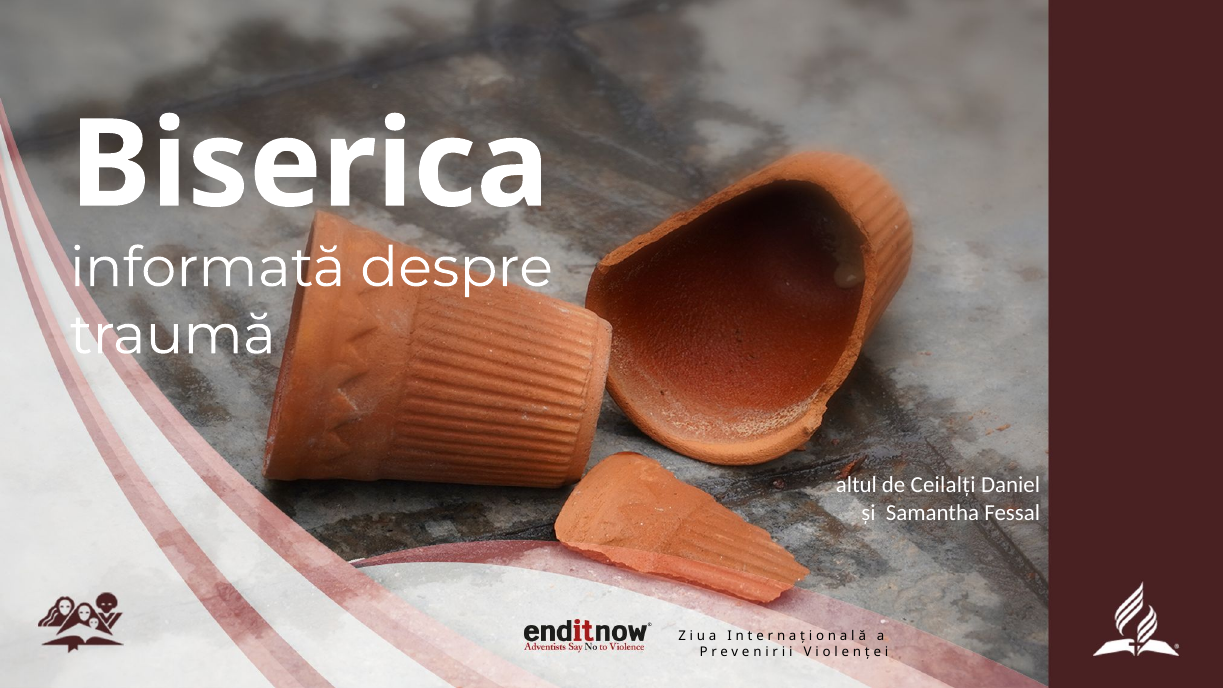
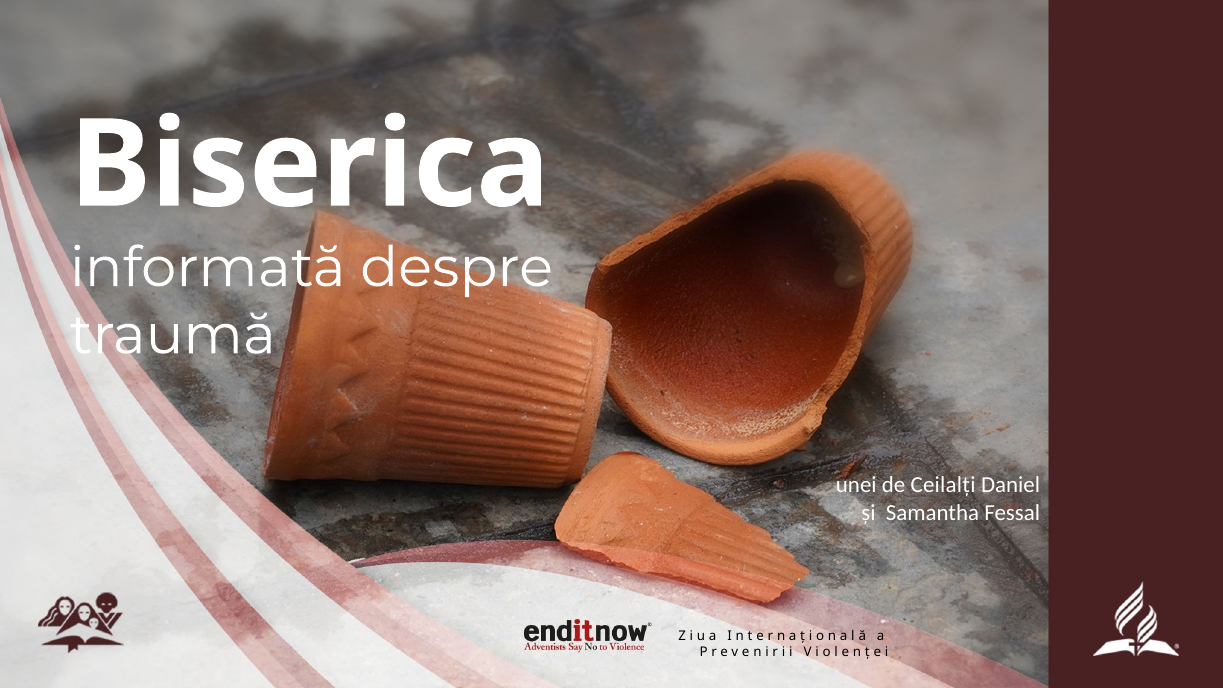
altul: altul -> unei (856, 485)
